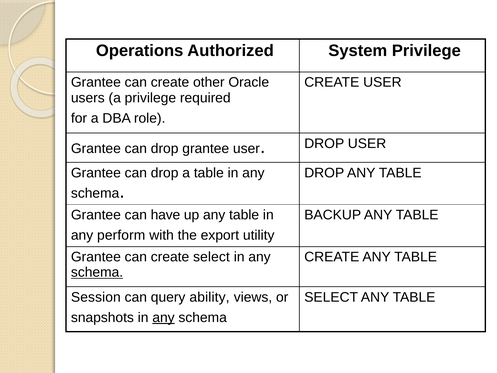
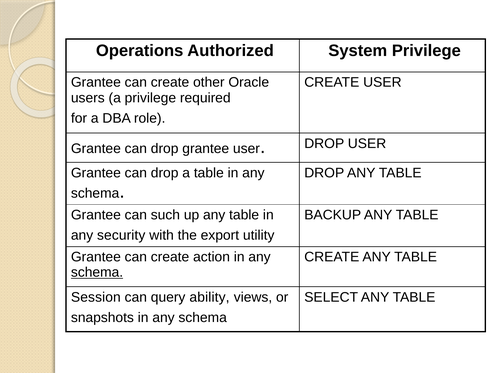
have: have -> such (165, 215)
perform: perform -> security (121, 235)
create select: select -> action (212, 257)
any underline: present -> none (164, 317)
